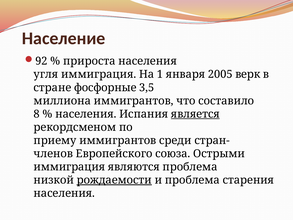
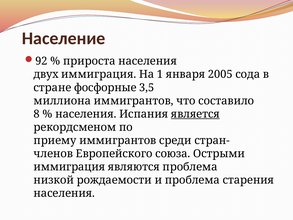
угля: угля -> двух (46, 74)
верк: верк -> сода (248, 74)
рождаемости underline: present -> none (114, 180)
